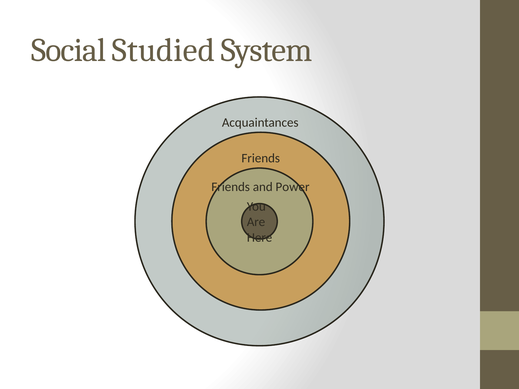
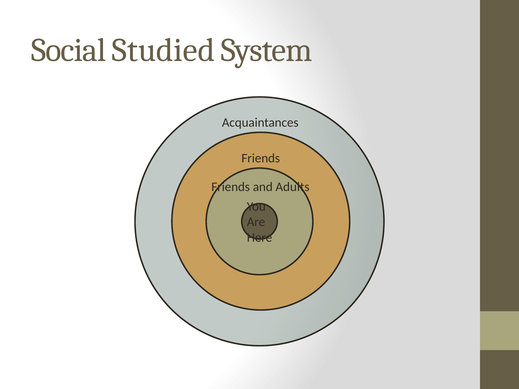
Power: Power -> Adults (293, 187)
